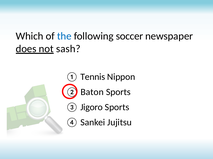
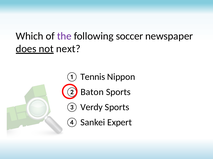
the colour: blue -> purple (64, 36)
sash: sash -> next (68, 49)
Jigoro: Jigoro -> Verdy (92, 108)
Jujitsu: Jujitsu -> Expert (120, 123)
